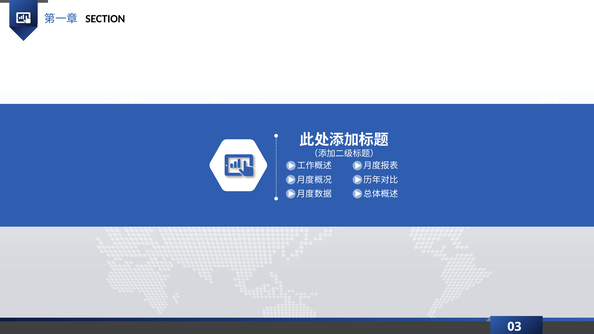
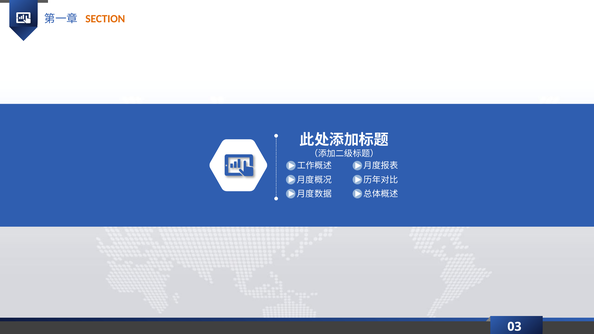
SECTION colour: black -> orange (105, 19)
